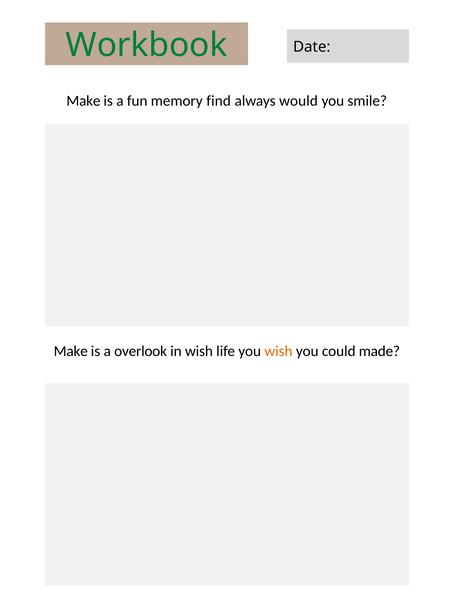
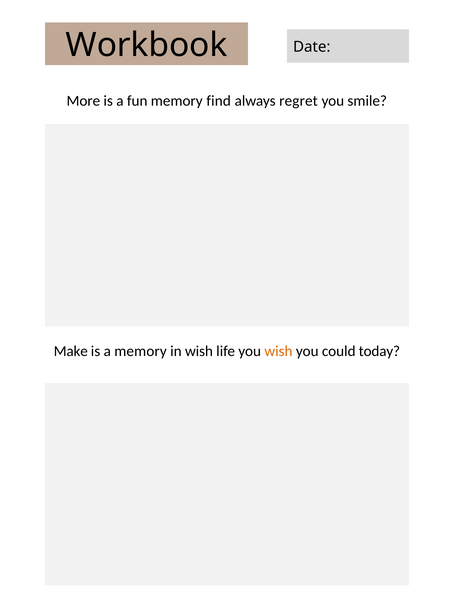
Workbook colour: green -> black (146, 45)
Make: Make -> More (83, 101)
would: would -> regret (298, 101)
a overlook: overlook -> memory (140, 351)
made: made -> today (379, 351)
